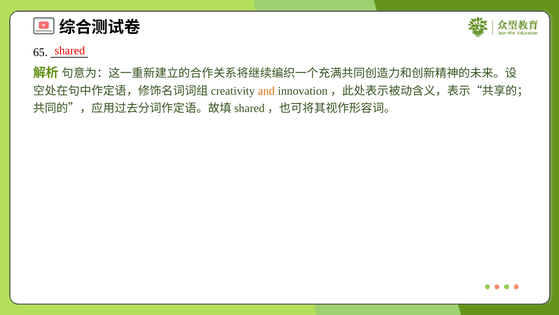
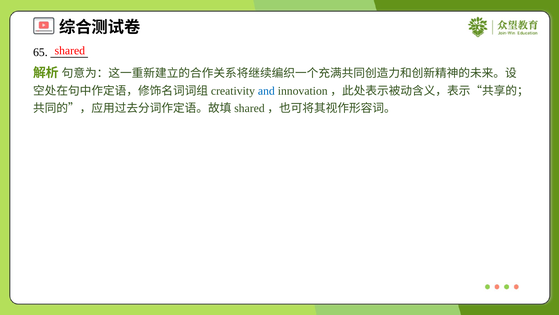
and colour: orange -> blue (266, 91)
